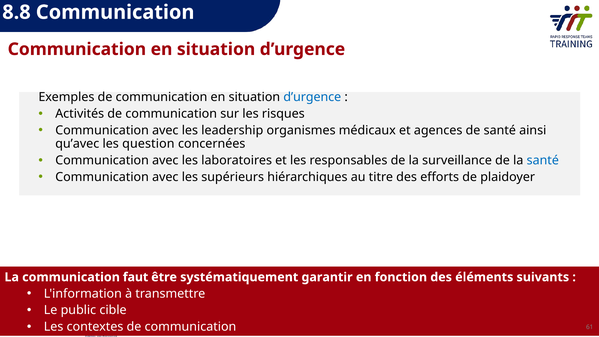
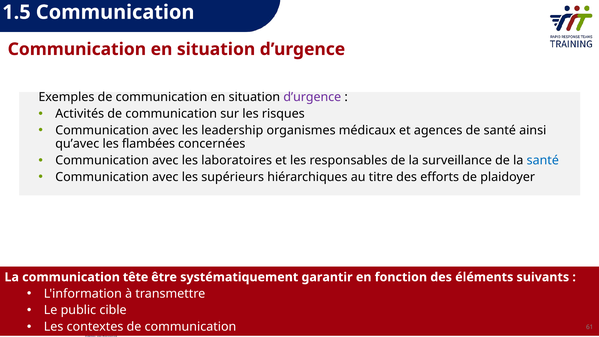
8.8: 8.8 -> 1.5 (16, 12)
d’urgence colour: blue -> purple (312, 97)
question: question -> flambées (148, 144)
faut: faut -> tête (136, 277)
